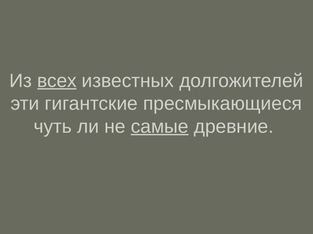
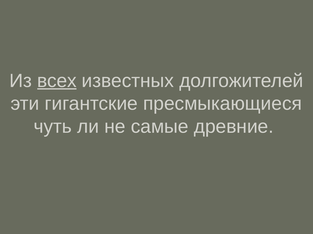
самые underline: present -> none (160, 127)
